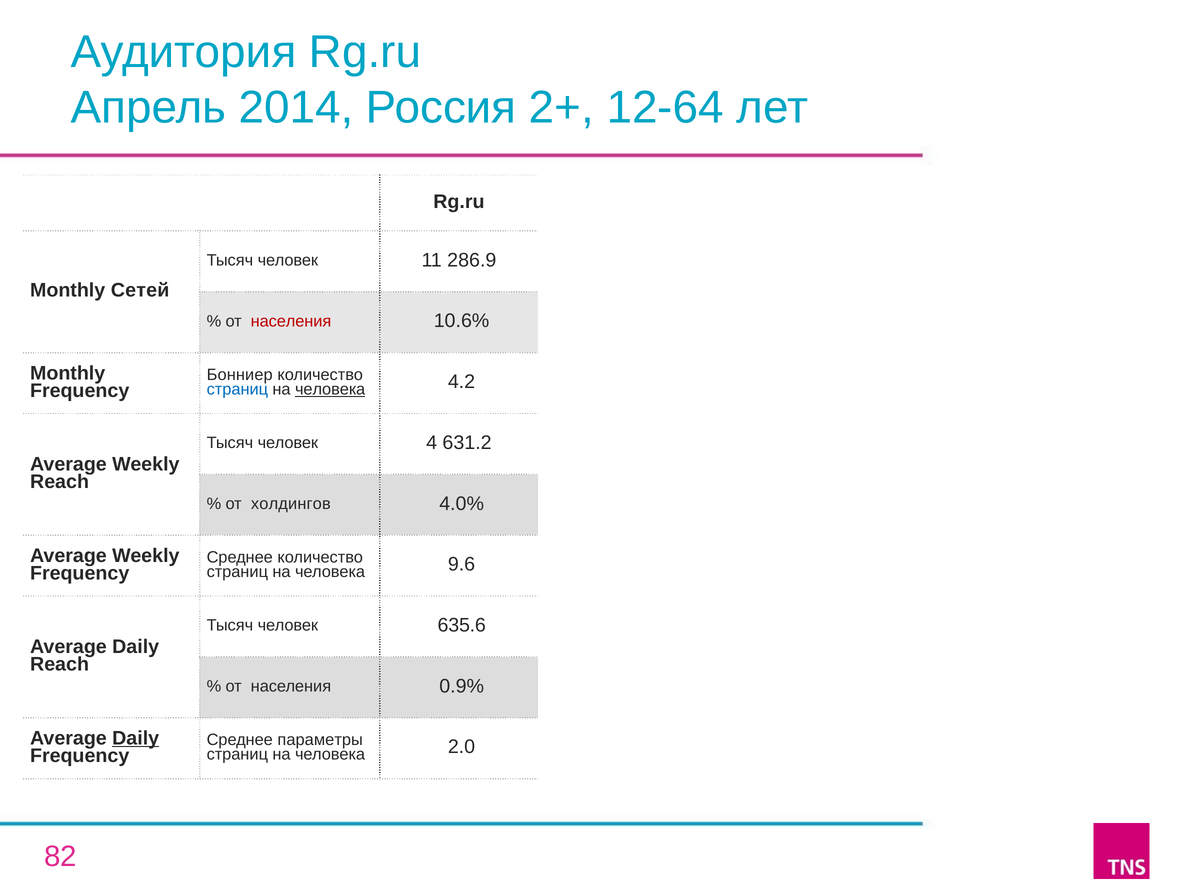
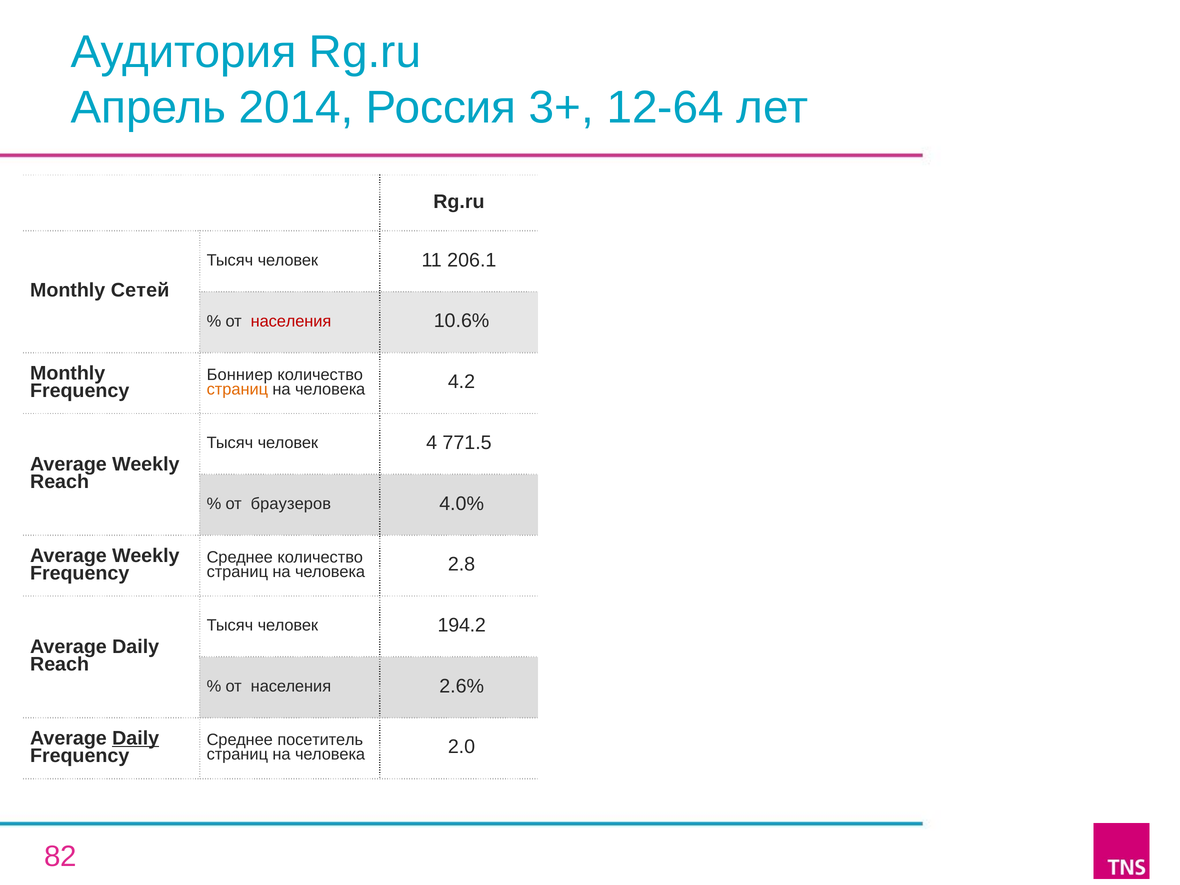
2+: 2+ -> 3+ (561, 107)
286.9: 286.9 -> 206.1 (472, 260)
страниц colour: blue -> orange (237, 389)
человека underline: present -> none (330, 389)
631.2: 631.2 -> 771.5 (467, 443)
холдингов: холдингов -> браузеров (291, 504)
9.6: 9.6 -> 2.8 (462, 564)
635.6: 635.6 -> 194.2 (462, 625)
0.9%: 0.9% -> 2.6% (462, 686)
параметры: параметры -> посетитель (320, 740)
